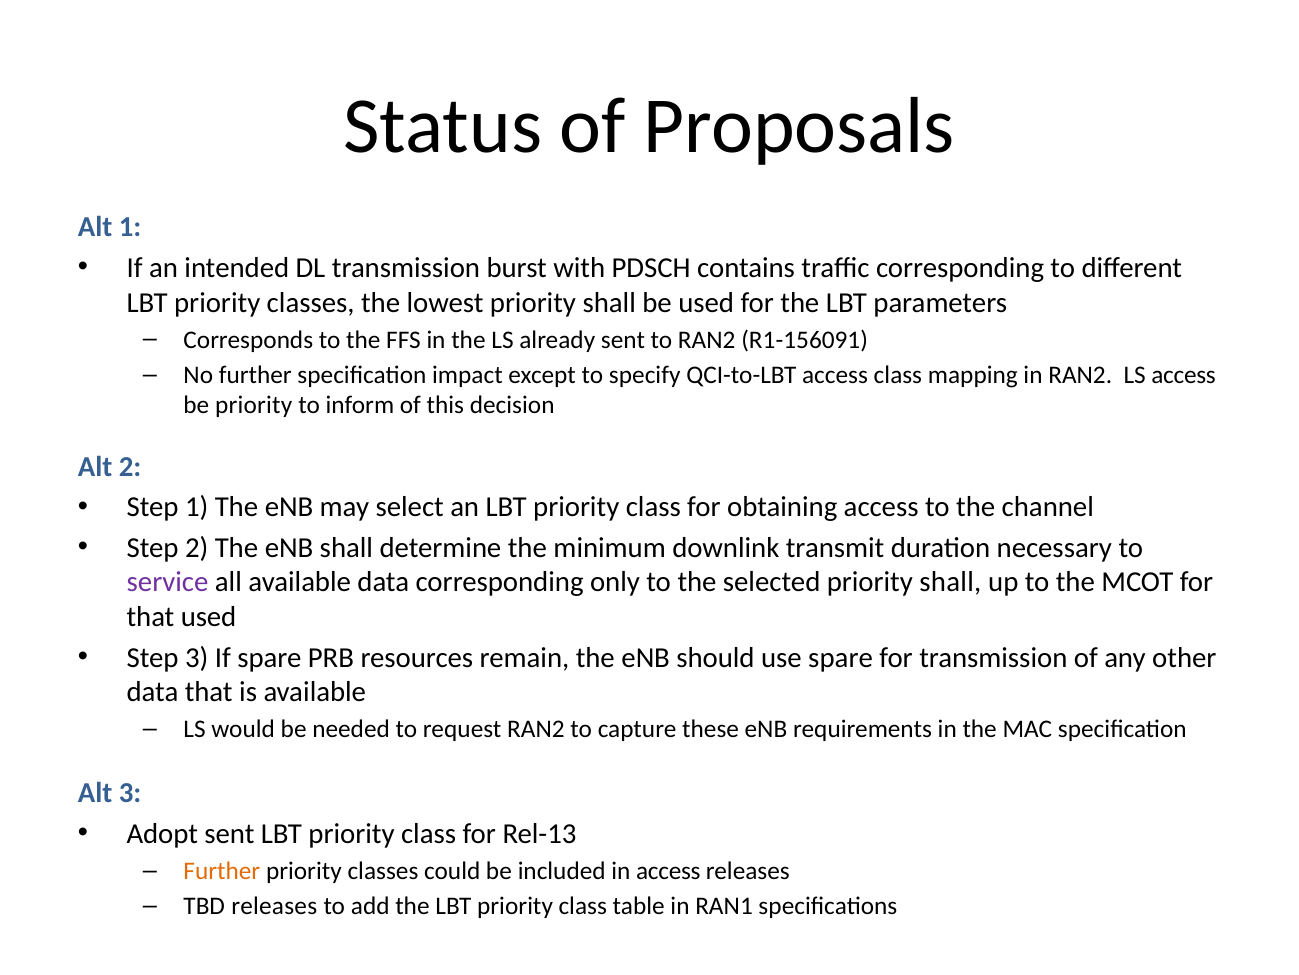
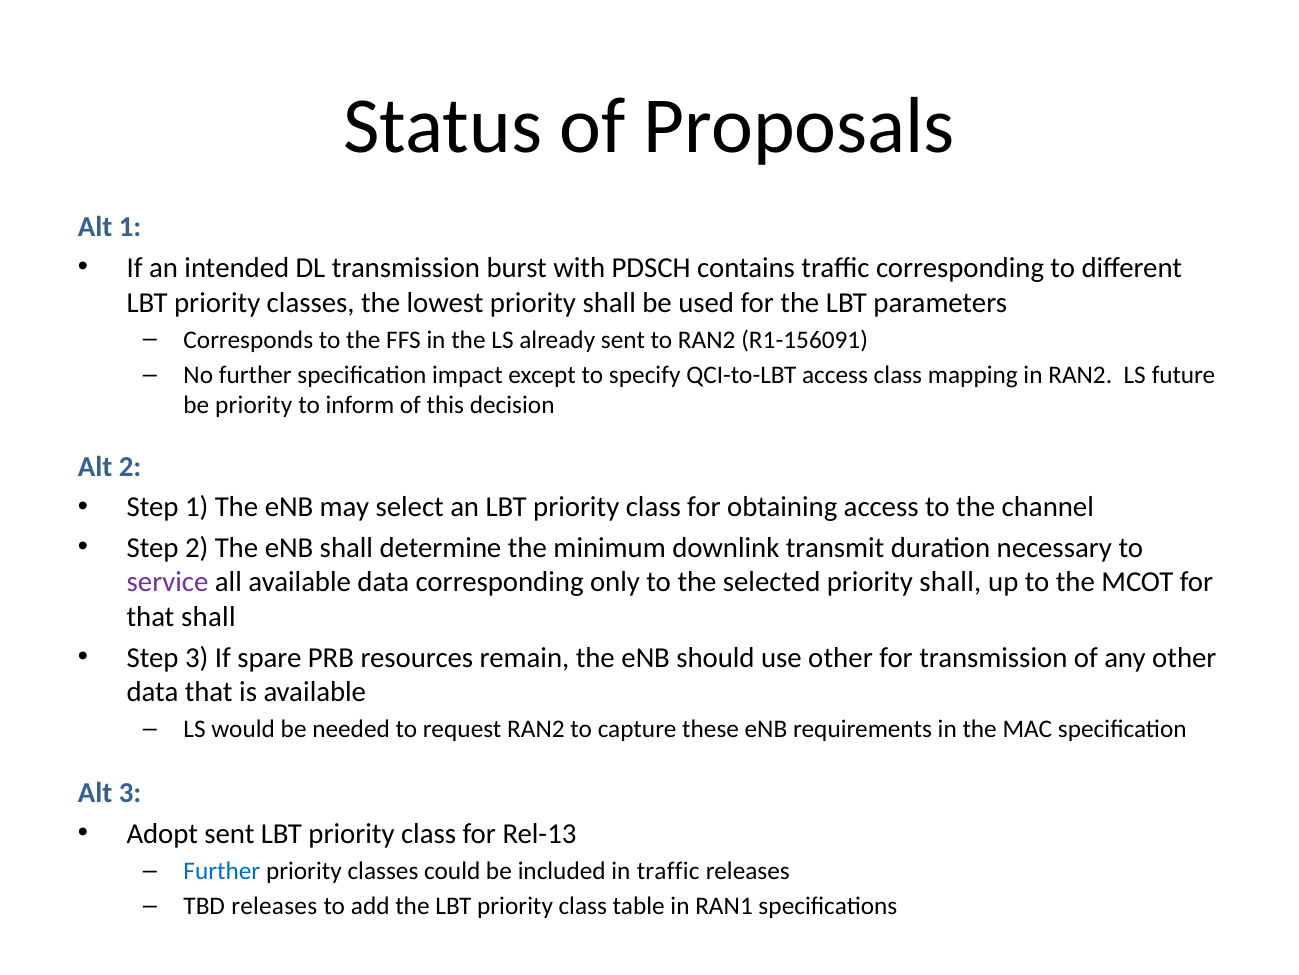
LS access: access -> future (1184, 375)
that used: used -> shall (208, 617)
use spare: spare -> other (841, 657)
Further colour: orange -> blue (222, 870)
in access: access -> traffic (668, 870)
